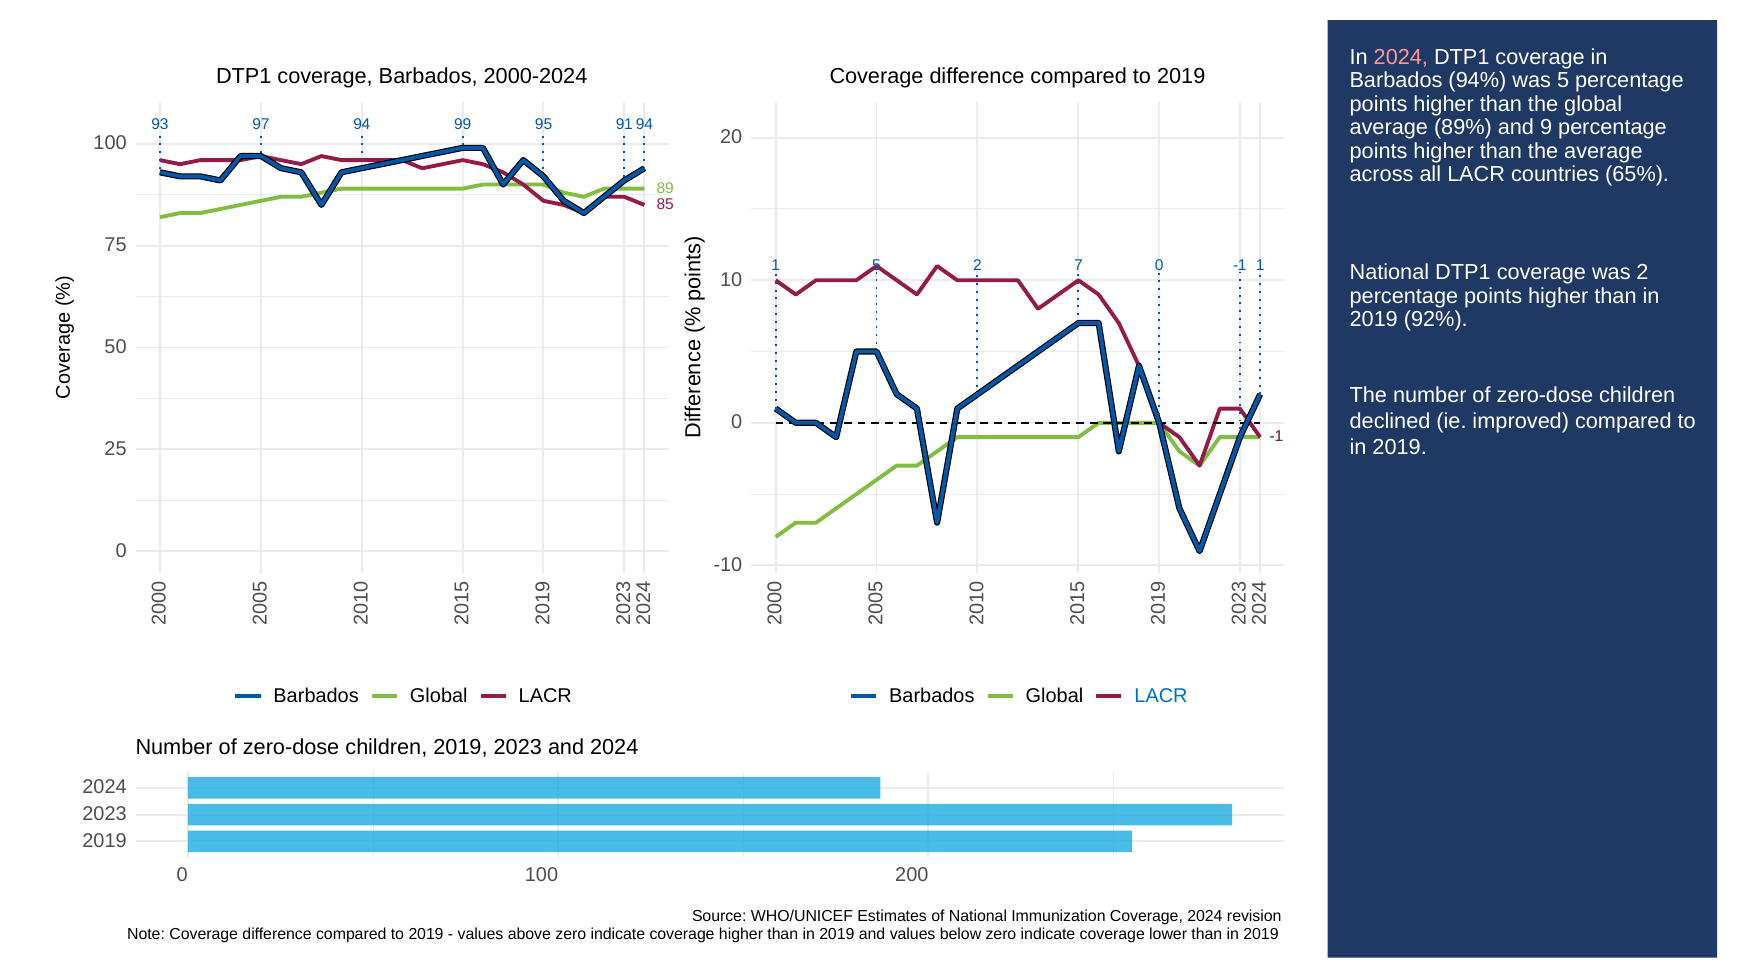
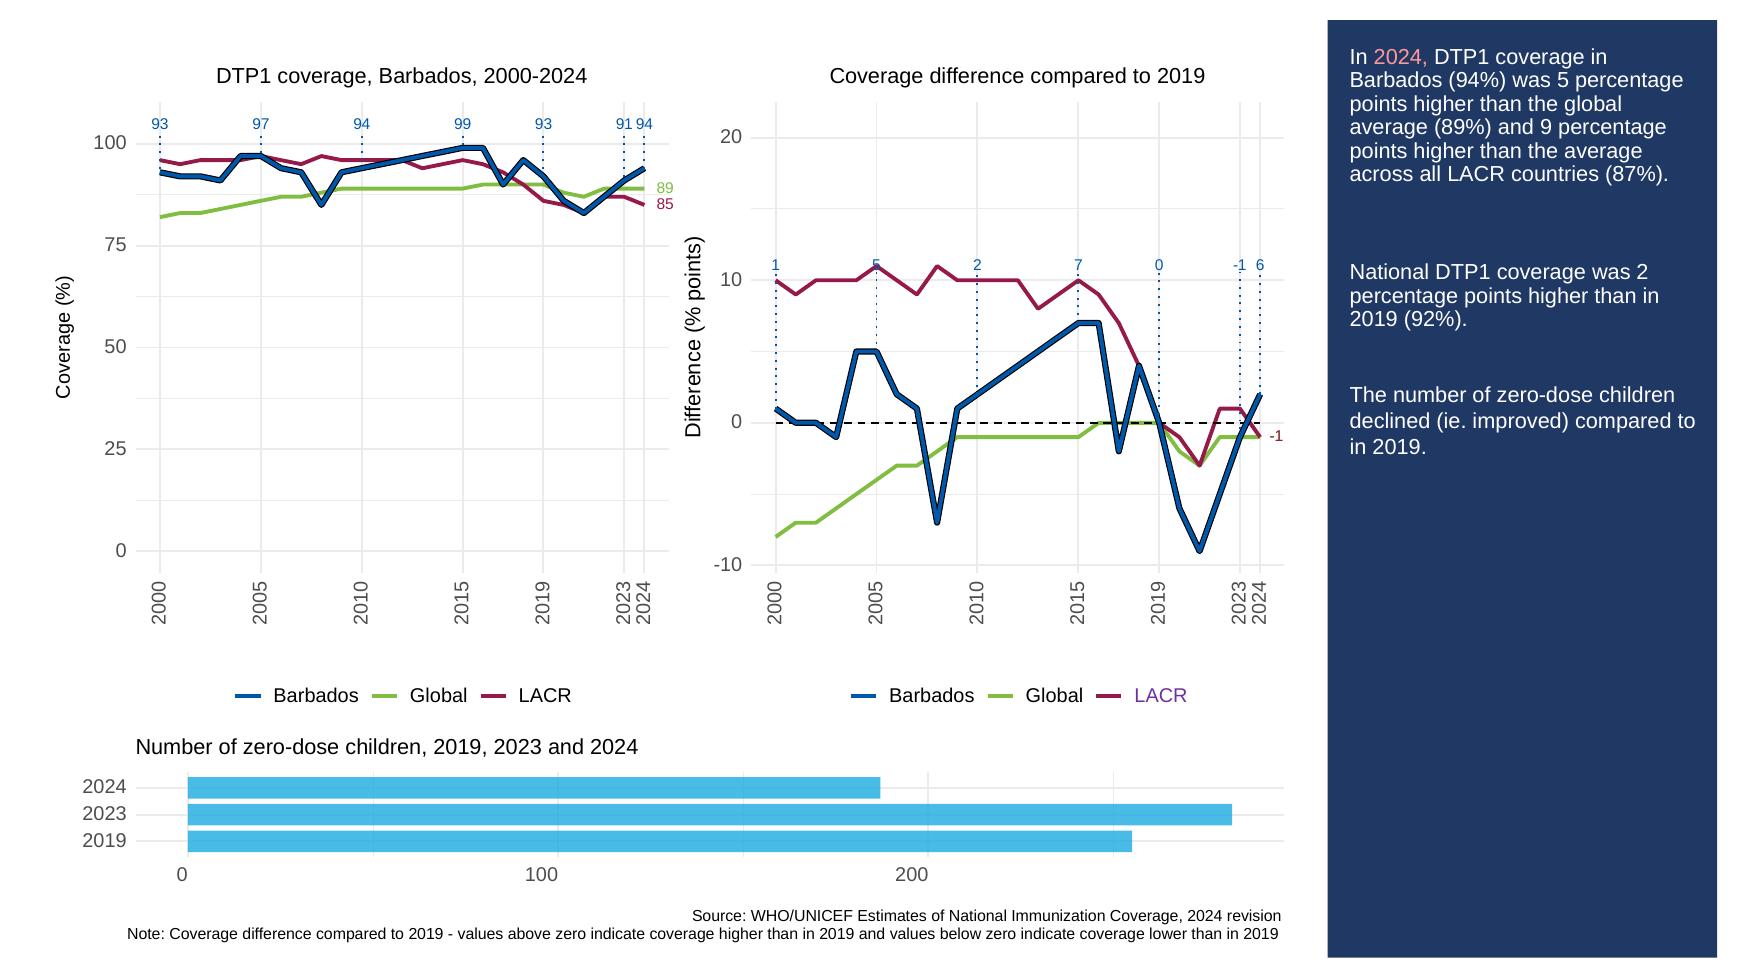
99 95: 95 -> 93 (544, 124)
65%: 65% -> 87% (1637, 175)
-1 1: 1 -> 6 (1260, 266)
LACR colour: blue -> purple (1161, 696)
